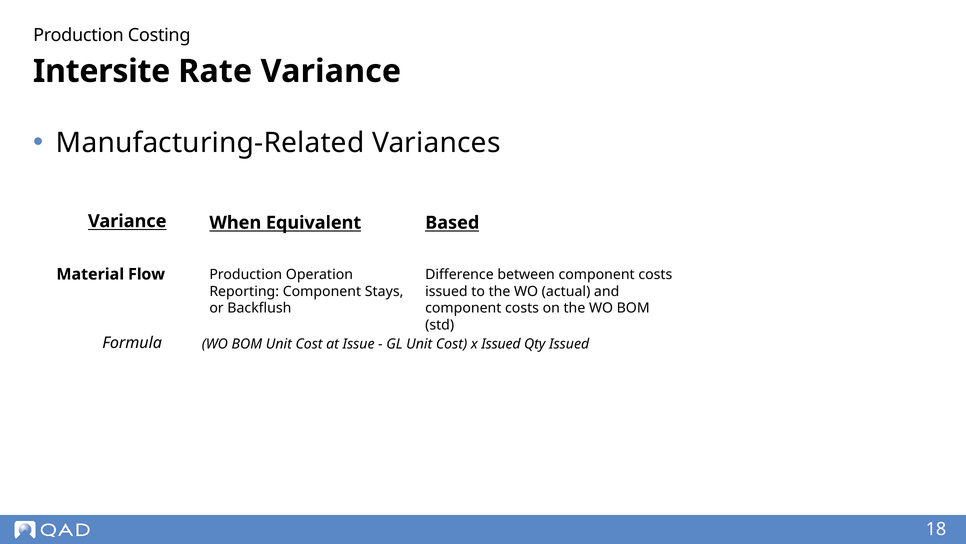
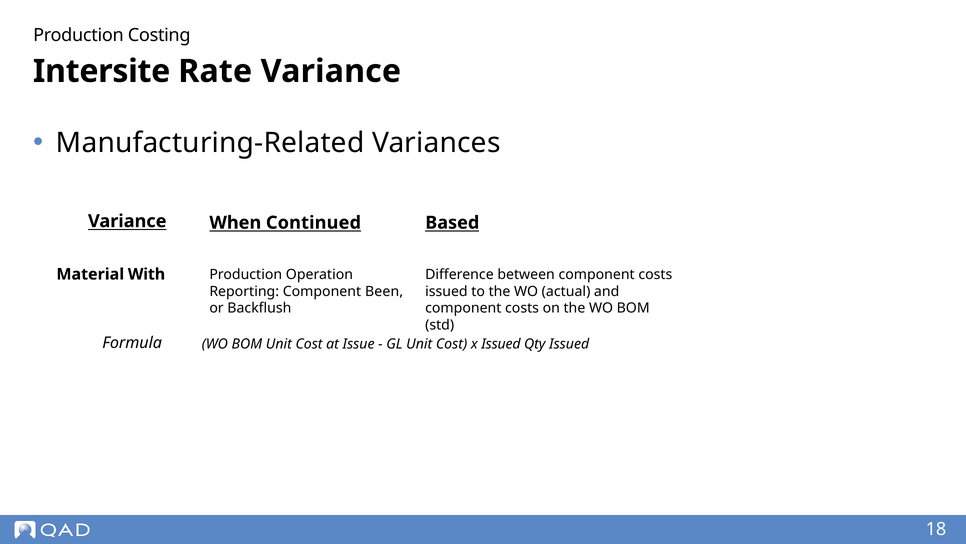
Equivalent: Equivalent -> Continued (313, 222)
Flow: Flow -> With (147, 274)
Stays: Stays -> Been (384, 291)
